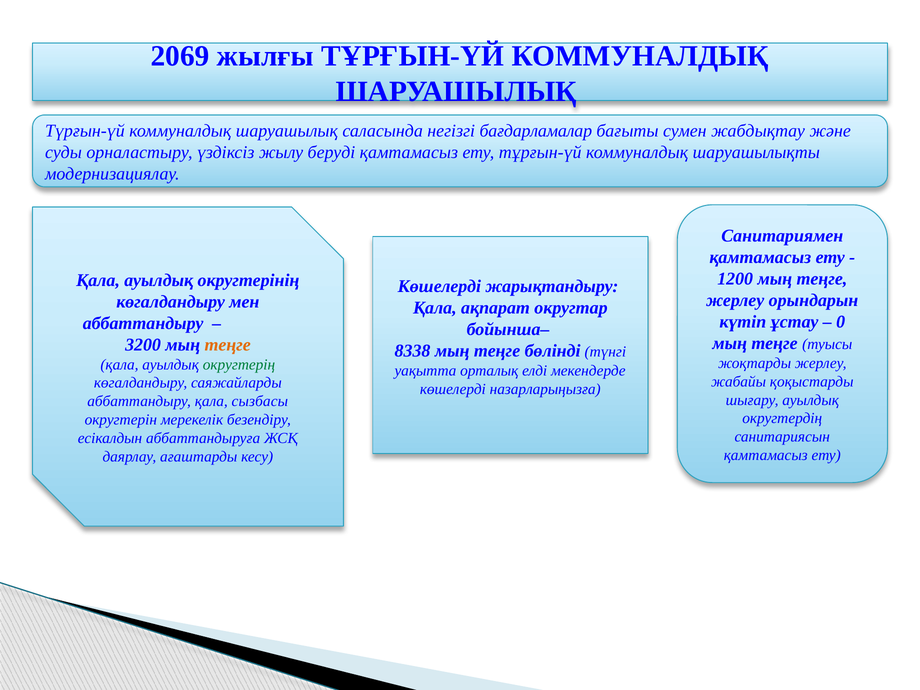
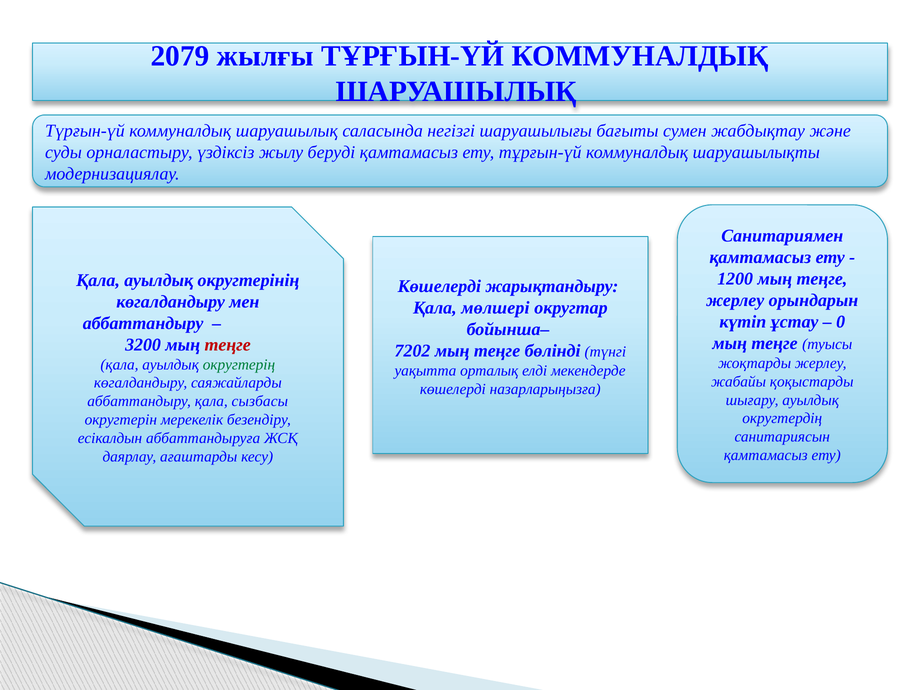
2069: 2069 -> 2079 (180, 56)
бағдарламалар: бағдарламалар -> шаруашылығы (536, 131)
ақпарат: ақпарат -> мөлшері (495, 308)
теңге colour: orange -> red (228, 345)
8338: 8338 -> 7202 (413, 351)
